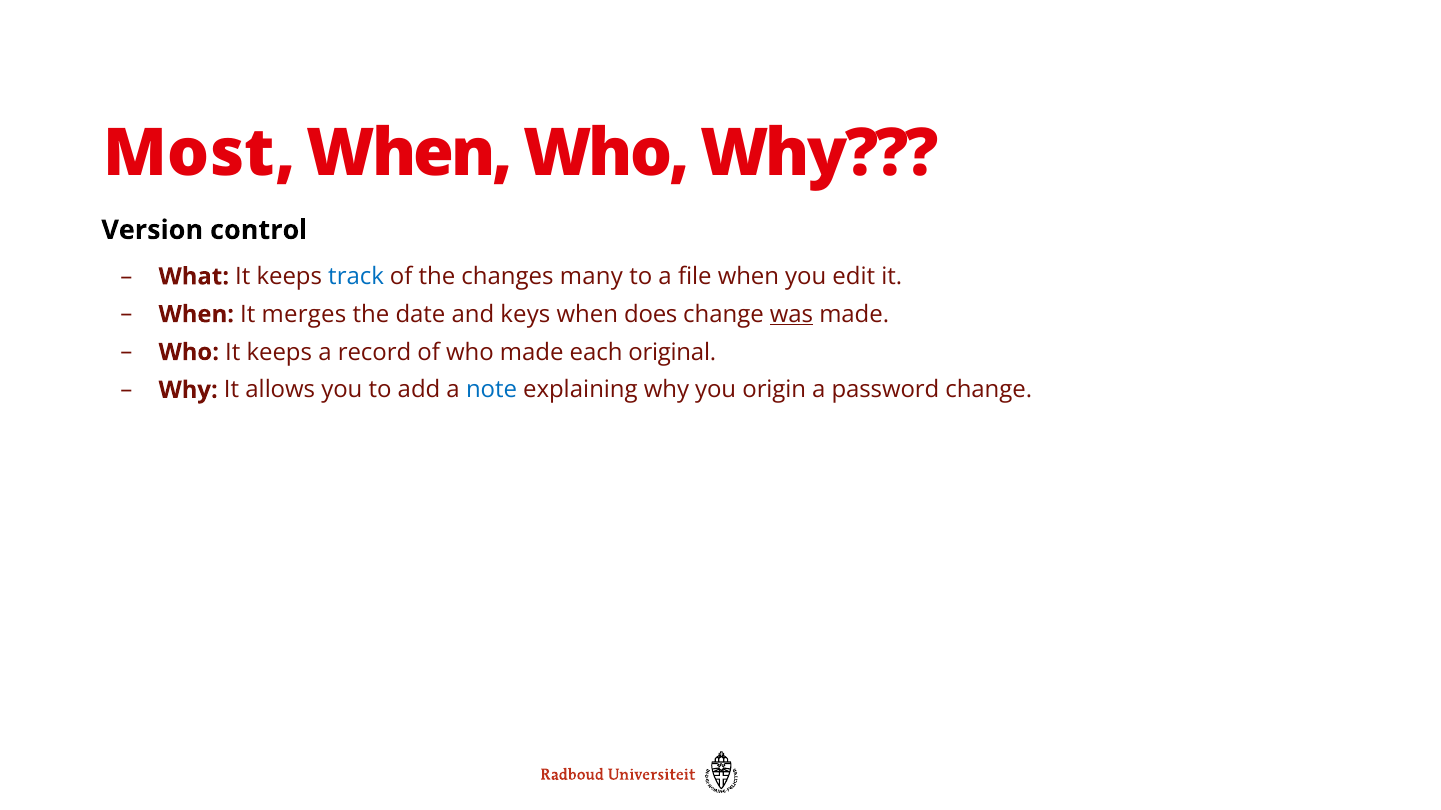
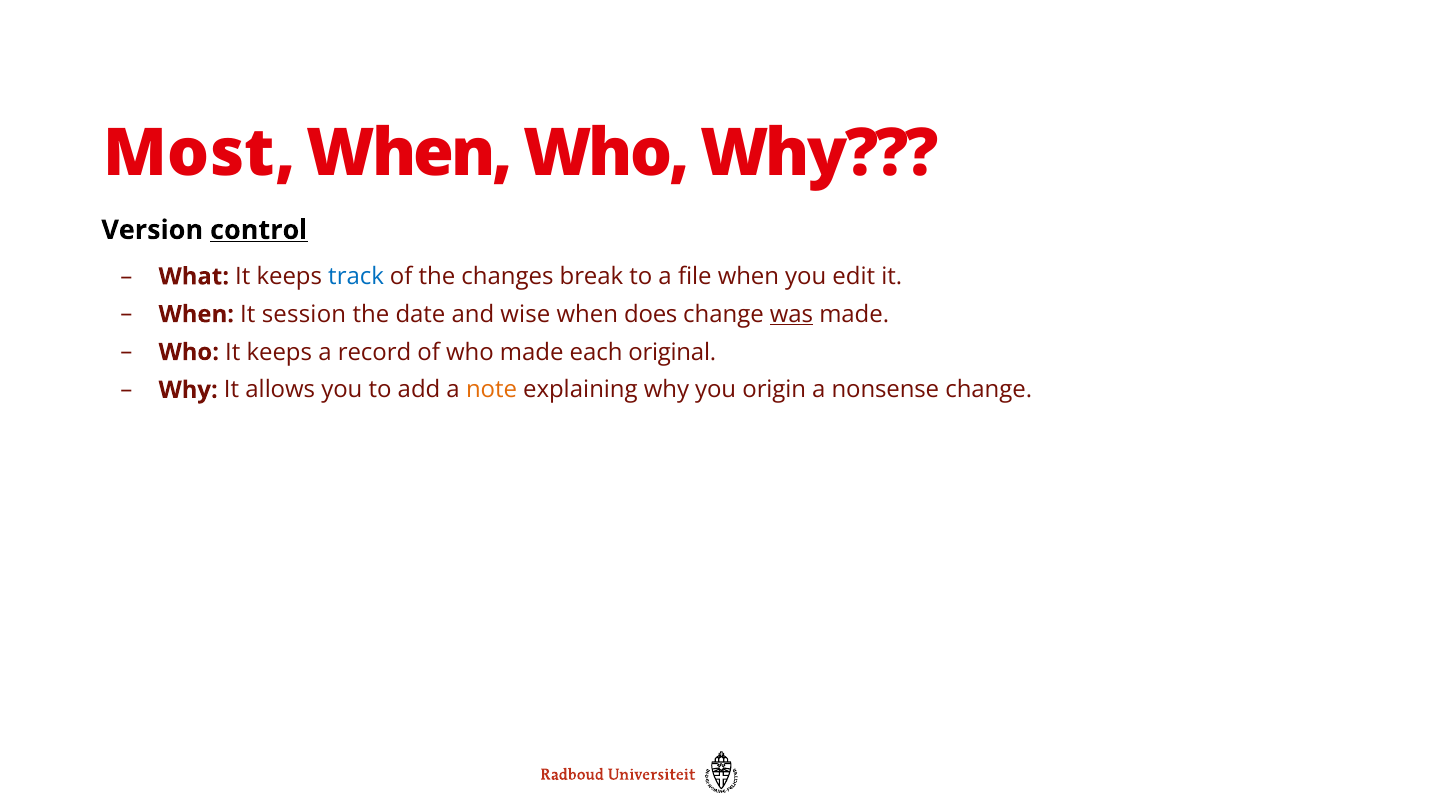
control underline: none -> present (259, 230)
many: many -> break (591, 277)
merges: merges -> session (304, 315)
keys: keys -> wise (525, 315)
note colour: blue -> orange (492, 390)
password: password -> nonsense (885, 390)
